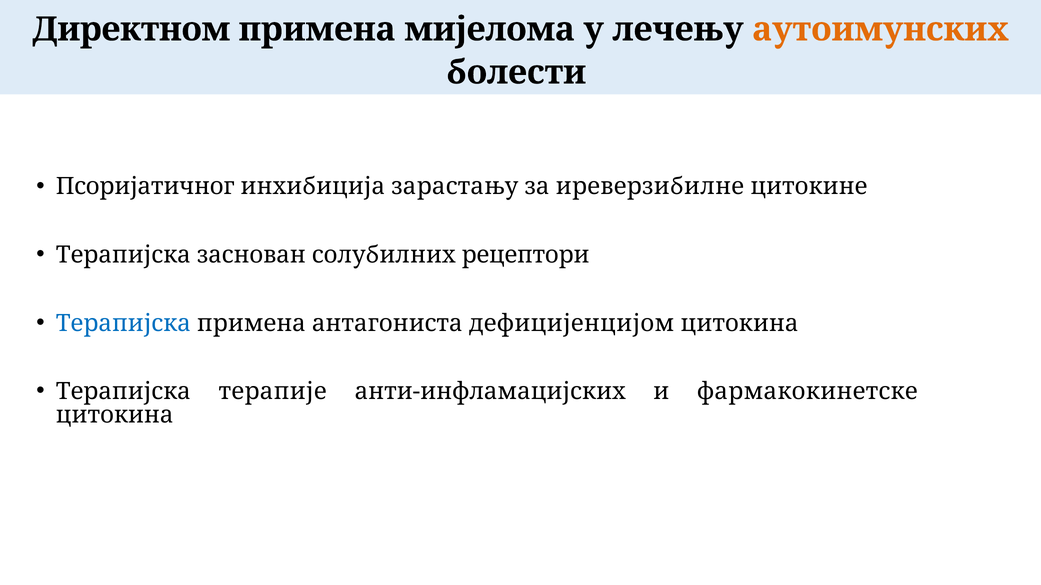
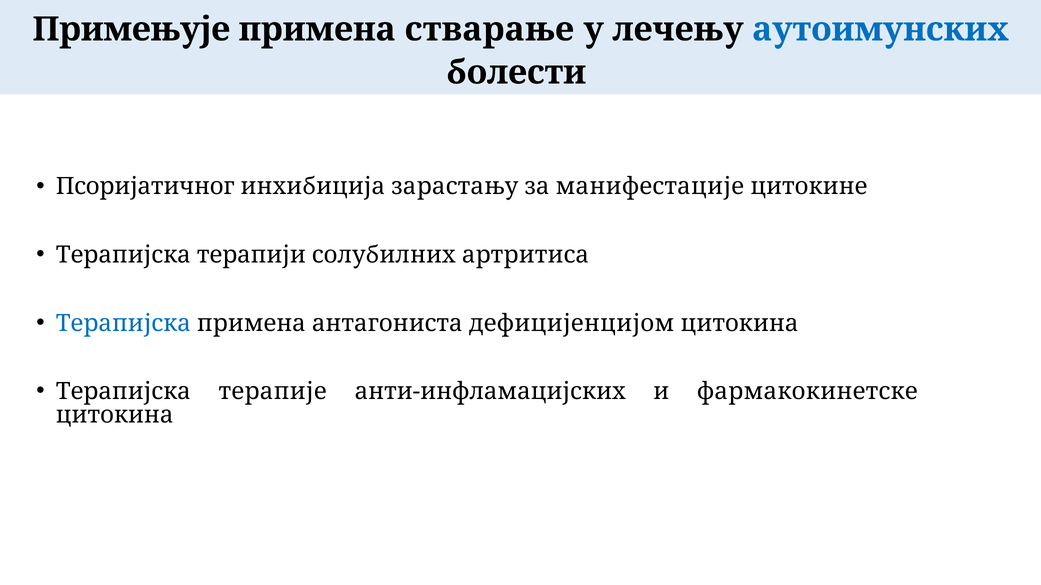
Директном: Директном -> Примењује (131, 29)
мијелома: мијелома -> стварање (489, 29)
аутоимунских colour: orange -> blue (881, 29)
иреверзибилне: иреверзибилне -> манифестације (650, 187)
заснован: заснован -> терапији (251, 255)
рецептори: рецептори -> артритиса (525, 255)
